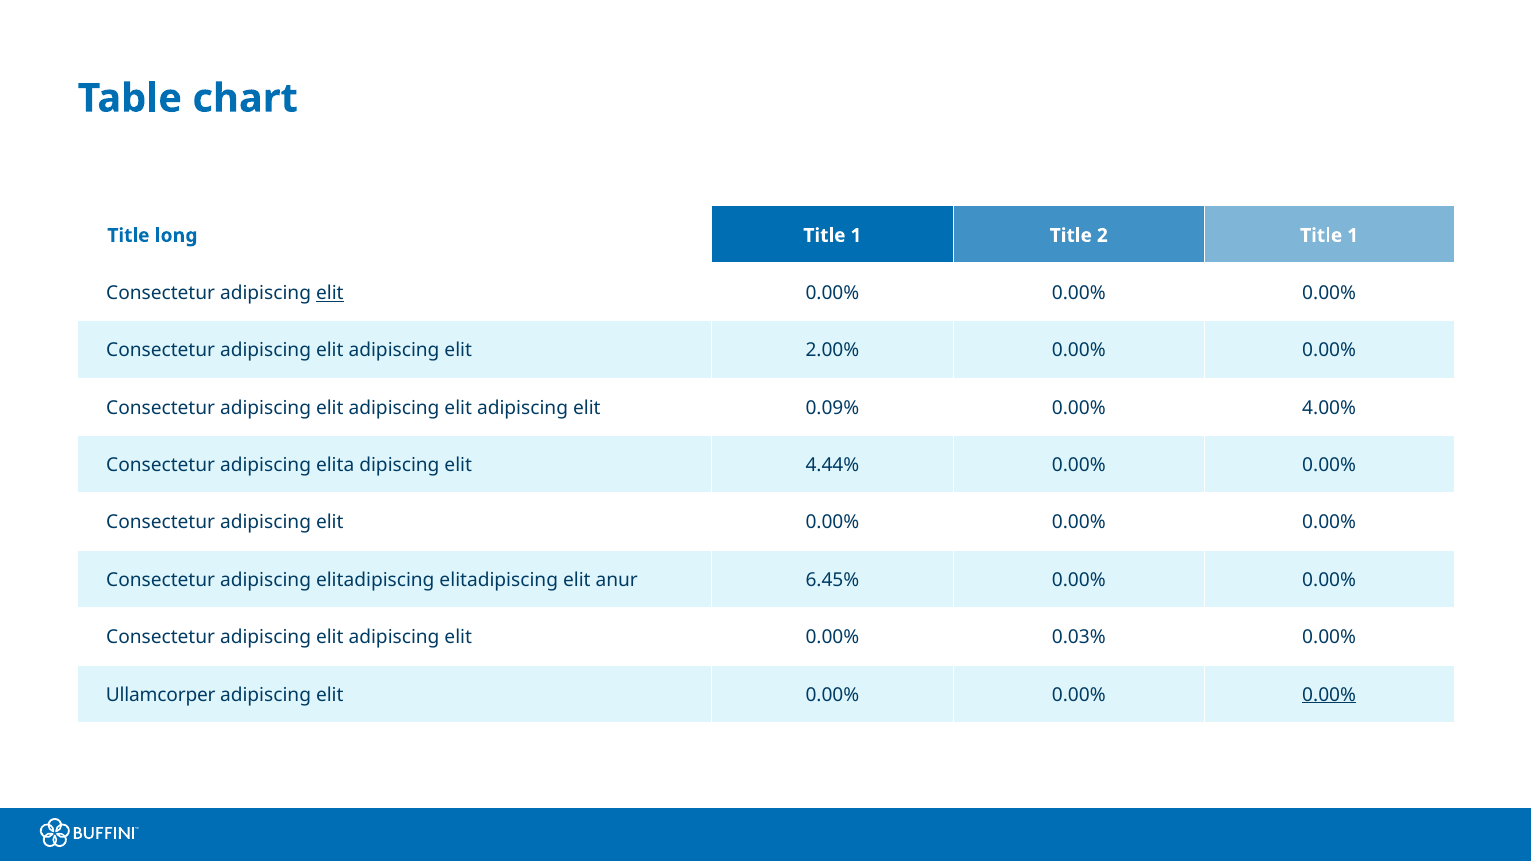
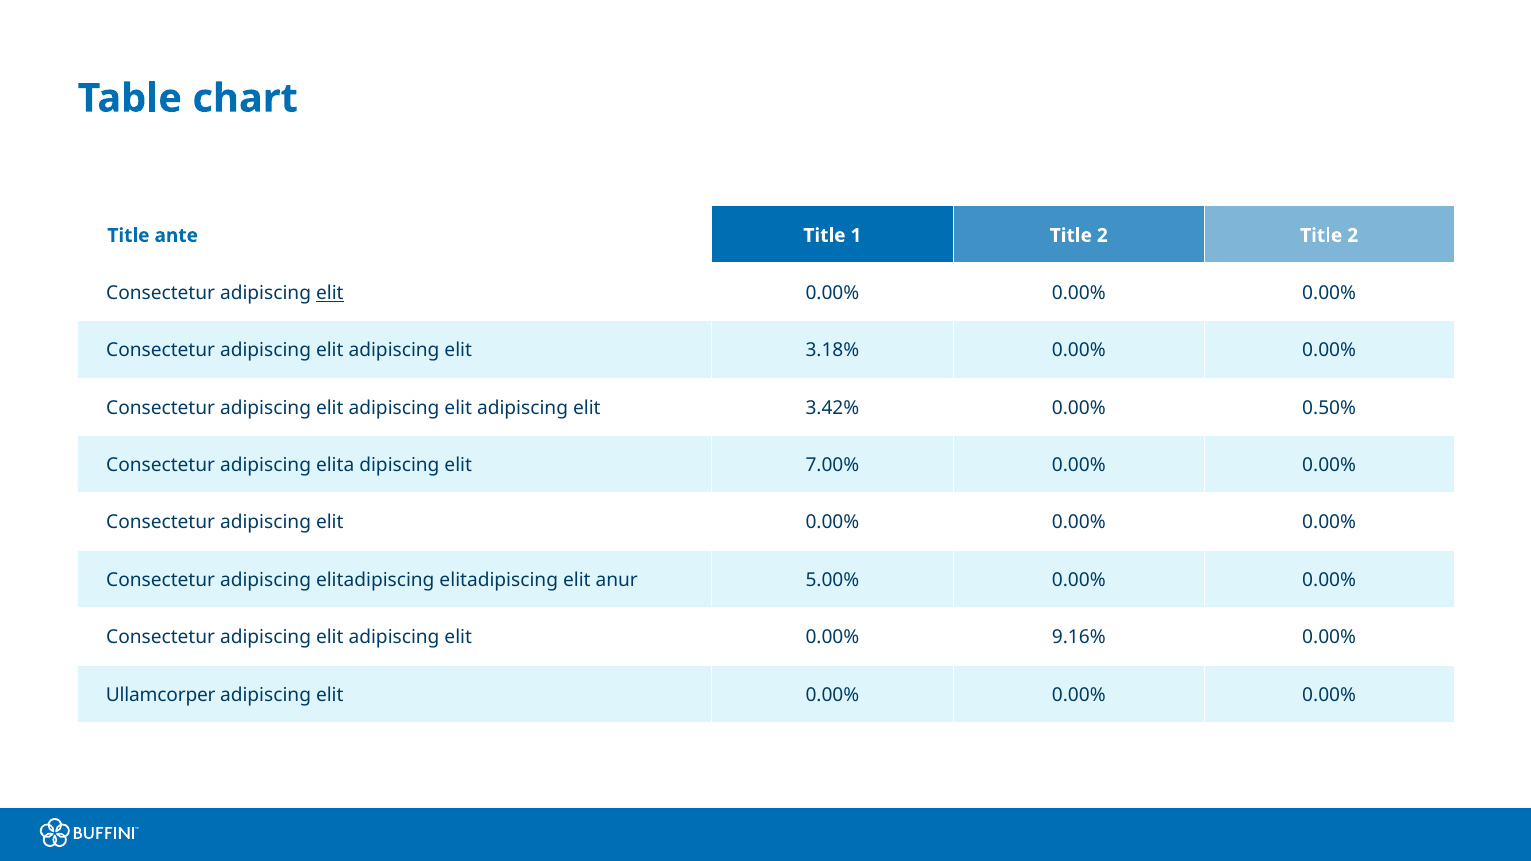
long: long -> ante (176, 236)
2 Title 1: 1 -> 2 (1353, 236)
2.00%: 2.00% -> 3.18% (832, 350)
0.09%: 0.09% -> 3.42% (832, 408)
4.00%: 4.00% -> 0.50% (1329, 408)
4.44%: 4.44% -> 7.00% (832, 465)
6.45%: 6.45% -> 5.00% (832, 580)
0.03%: 0.03% -> 9.16% (1079, 637)
0.00% underline: present -> none (1329, 695)
